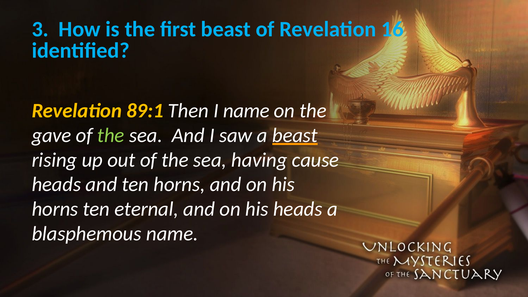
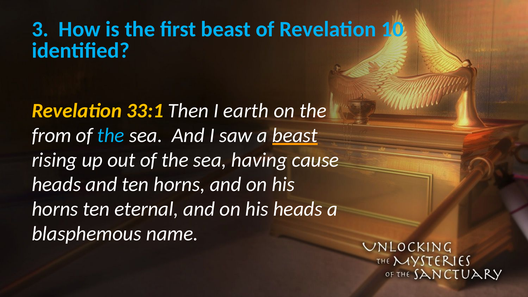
16: 16 -> 10 (392, 29)
89:1: 89:1 -> 33:1 (145, 111)
I name: name -> earth (246, 111)
gave: gave -> from (52, 135)
the colour: light green -> light blue (111, 135)
